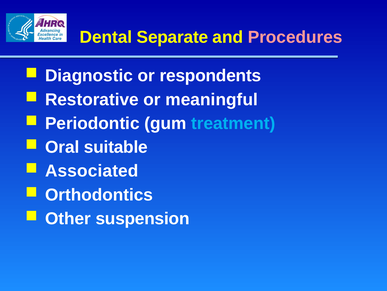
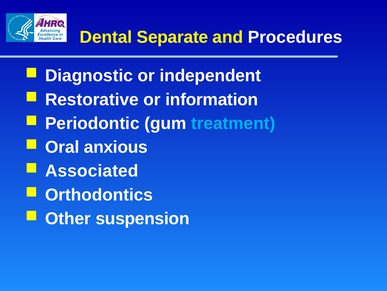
Procedures colour: pink -> white (295, 37)
respondents: respondents -> independent (210, 76)
meaningful: meaningful -> information (212, 99)
suitable: suitable -> anxious (116, 147)
